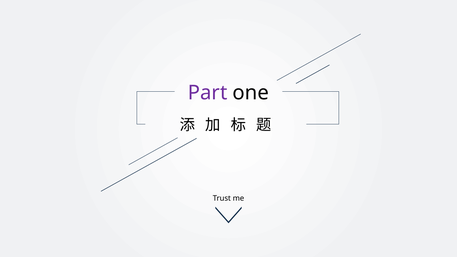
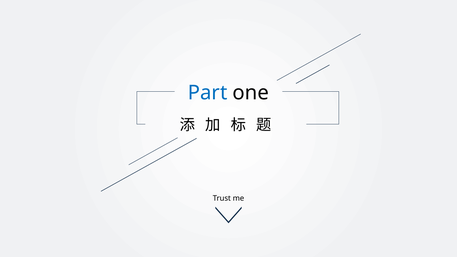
Part colour: purple -> blue (208, 93)
